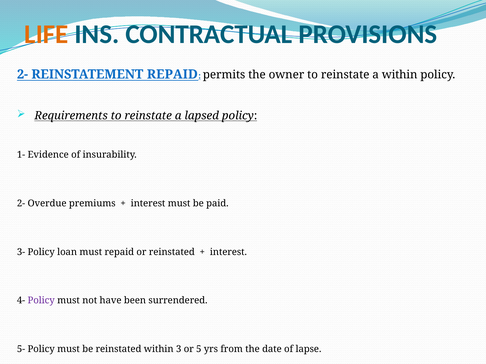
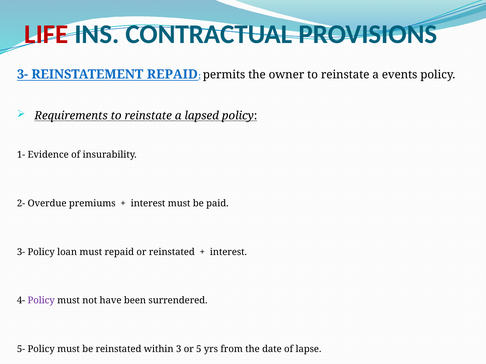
LIFE colour: orange -> red (46, 34)
2-: 2- -> 3- (23, 74)
a within: within -> events (400, 75)
